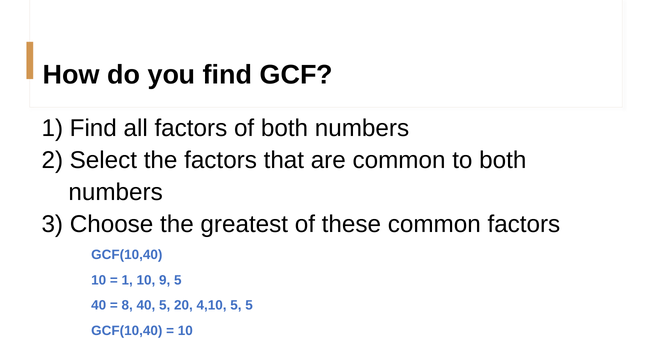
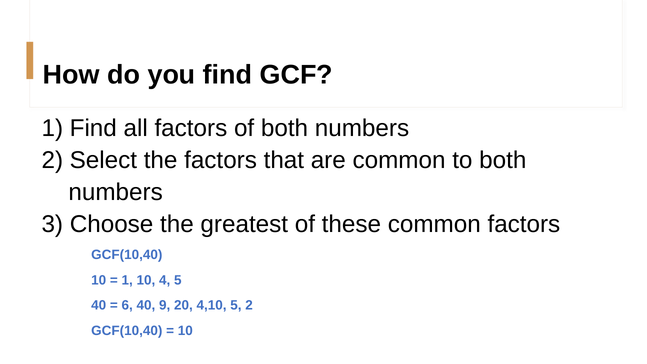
9: 9 -> 4 (165, 280)
8: 8 -> 6 (127, 305)
40 5: 5 -> 9 (165, 305)
5 5: 5 -> 2 (249, 305)
